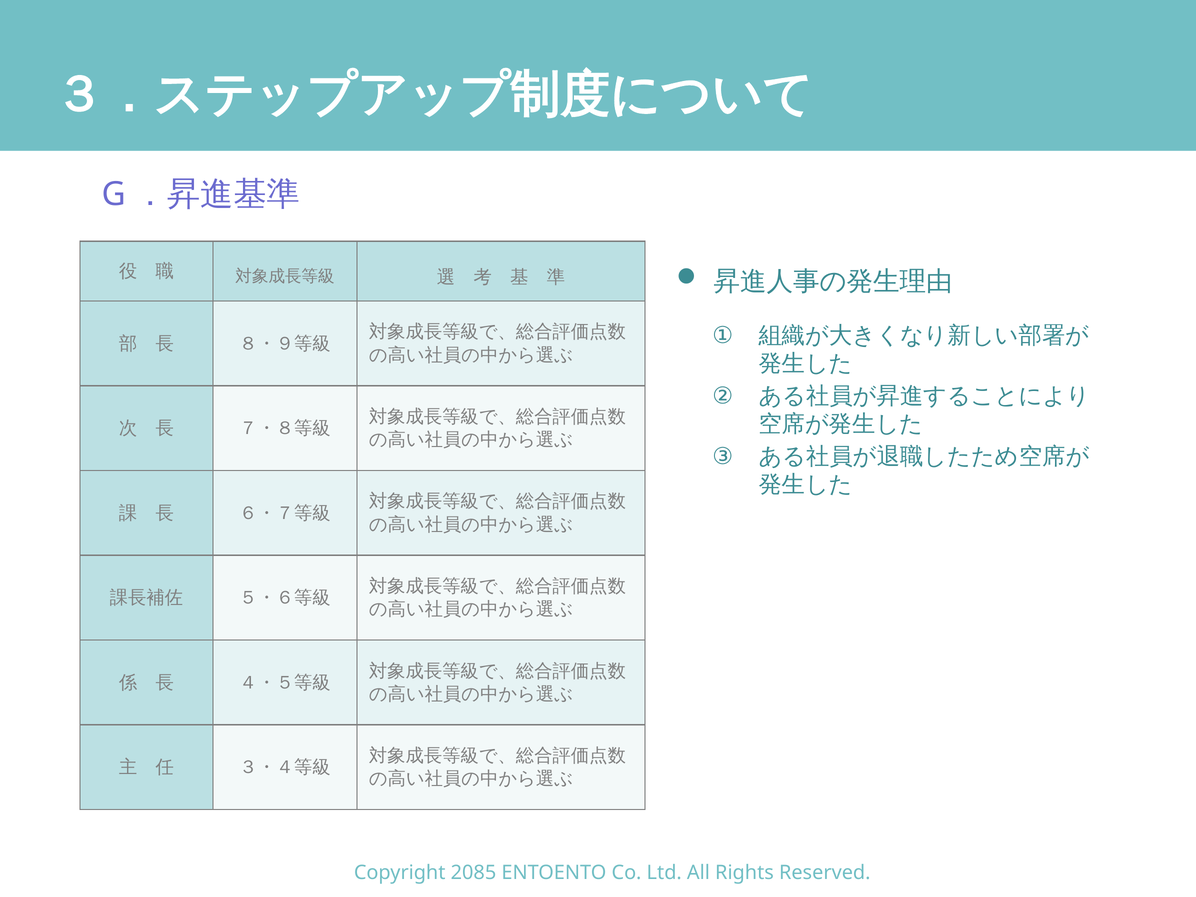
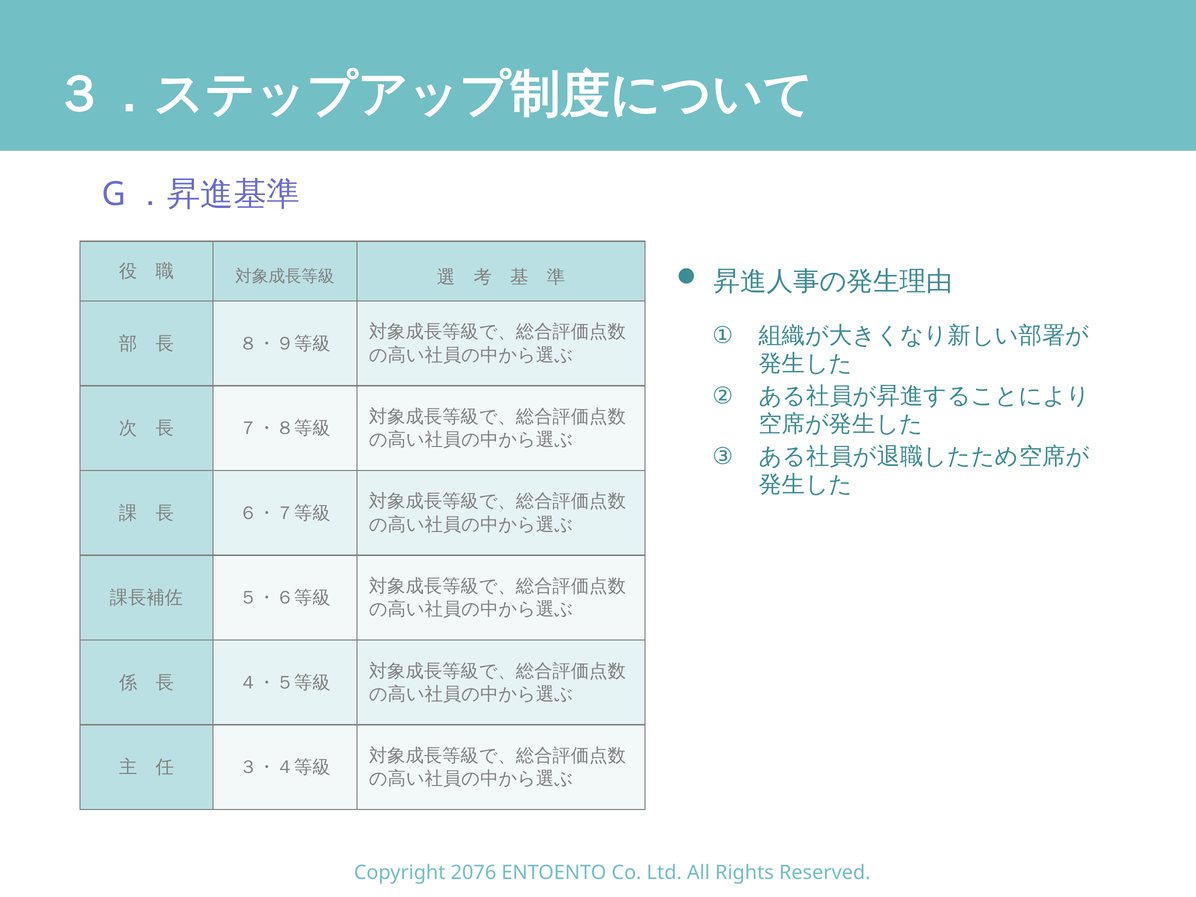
2085: 2085 -> 2076 (473, 873)
